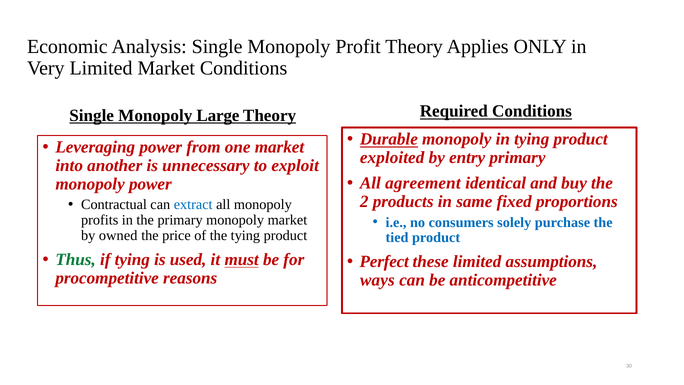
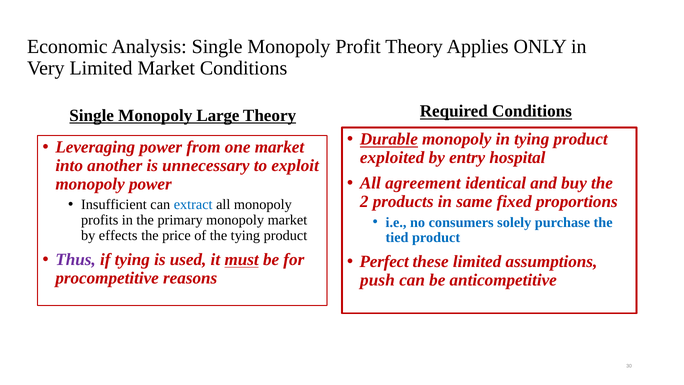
entry primary: primary -> hospital (517, 158)
Contractual: Contractual -> Insufficient (114, 205)
owned: owned -> effects (118, 235)
Thus colour: green -> purple (76, 259)
ways: ways -> push (377, 280)
